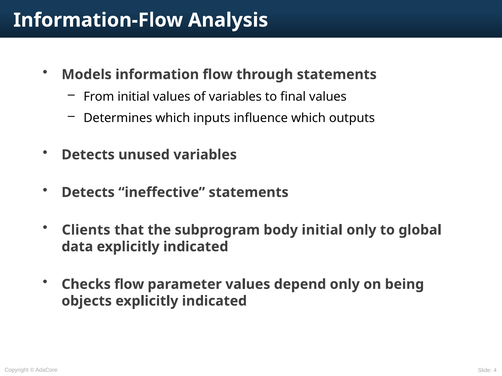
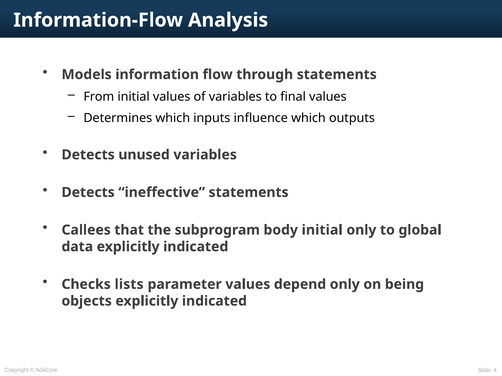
Clients: Clients -> Callees (86, 230)
Checks flow: flow -> lists (129, 285)
